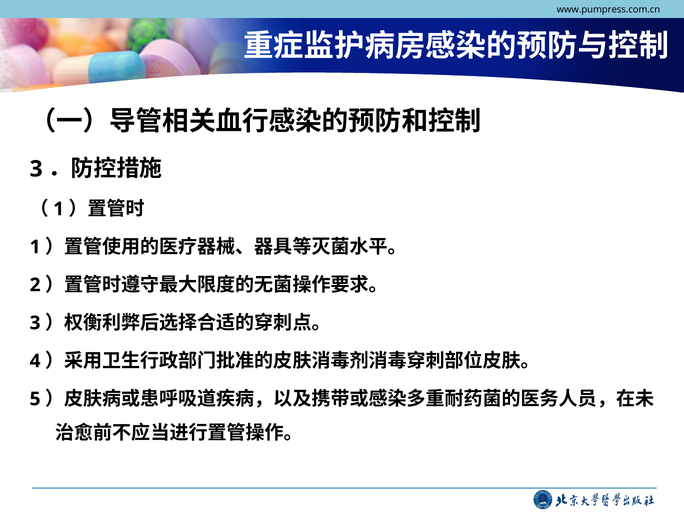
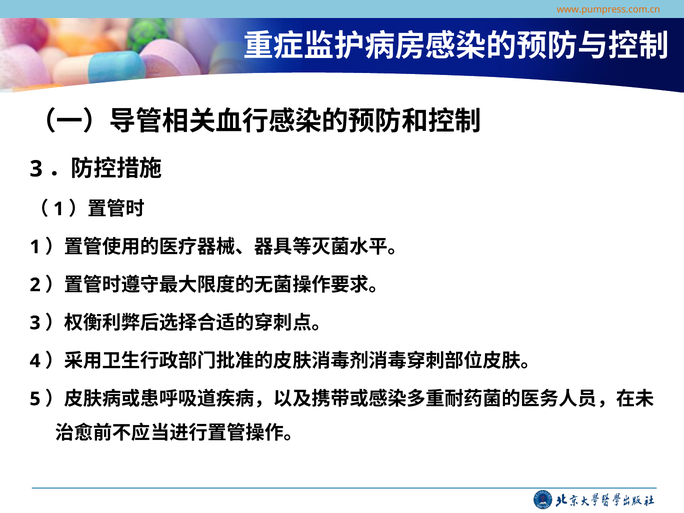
www.pumpress.com.cn colour: black -> orange (608, 10)
